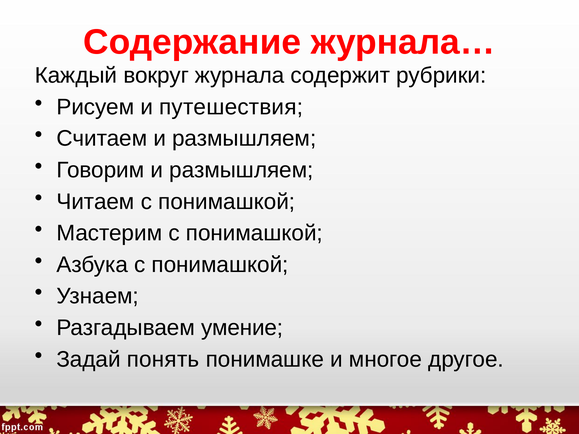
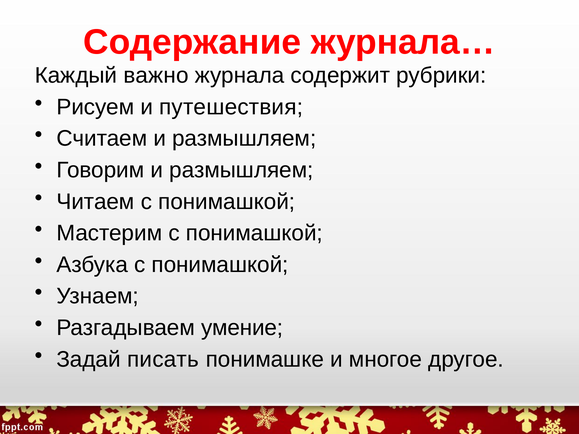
вокруг: вокруг -> важно (156, 76)
понять: понять -> писать (163, 359)
